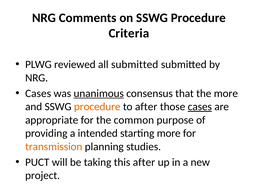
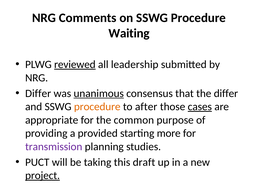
Criteria: Criteria -> Waiting (129, 33)
reviewed underline: none -> present (75, 65)
all submitted: submitted -> leadership (135, 65)
Cases: Cases -> Differ (38, 94)
the more: more -> differ (226, 94)
intended: intended -> provided (98, 134)
transmission colour: orange -> purple (54, 147)
this after: after -> draft (144, 163)
project underline: none -> present (43, 176)
